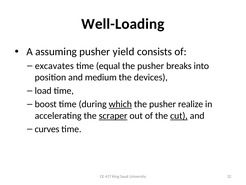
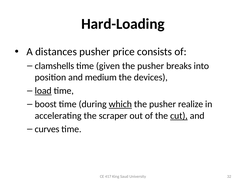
Well-Loading: Well-Loading -> Hard-Loading (123, 24)
assuming: assuming -> distances (56, 52)
yield: yield -> price (124, 52)
excavates: excavates -> clamshells (54, 66)
equal: equal -> given (108, 66)
load underline: none -> present (43, 91)
scraper underline: present -> none (113, 115)
